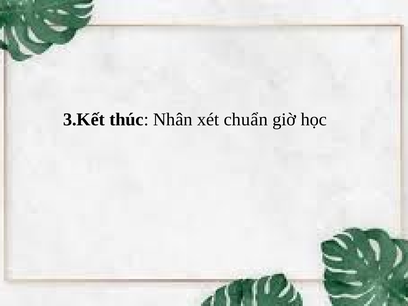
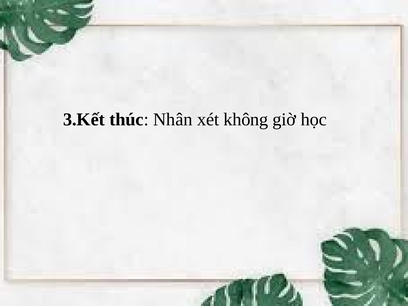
chuẩn: chuẩn -> không (246, 120)
